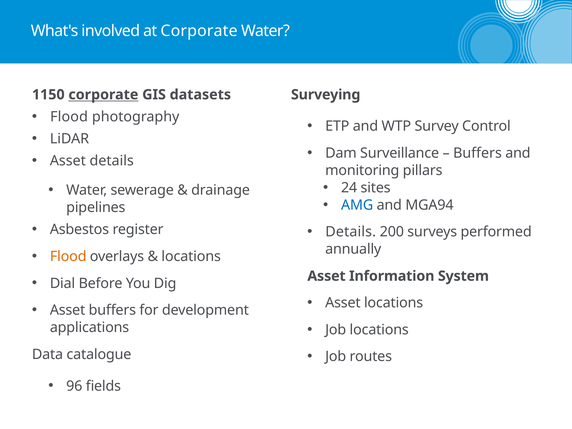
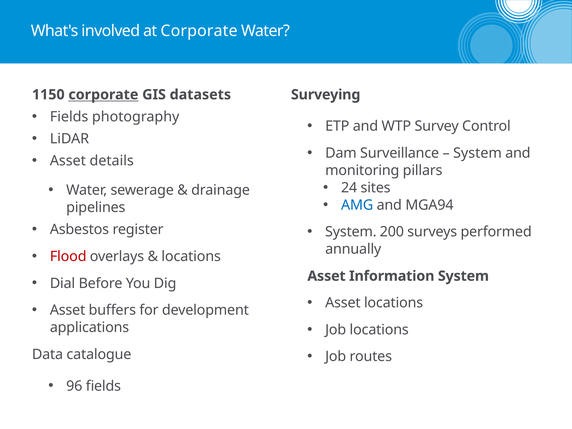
Flood: Flood -> Fields (69, 117)
Buffers: Buffers -> System (477, 153)
Details: Details -> System (351, 232)
Flood colour: orange -> red (68, 256)
